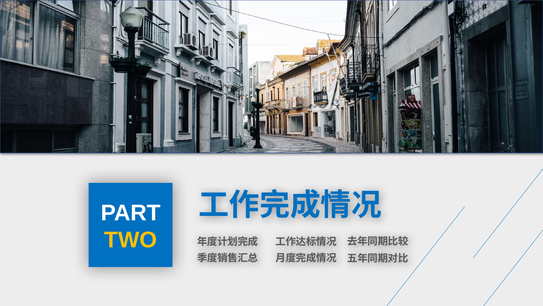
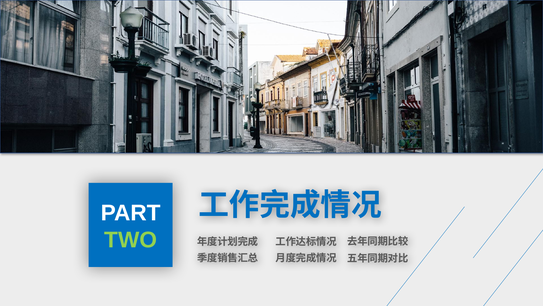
TWO colour: yellow -> light green (131, 240)
